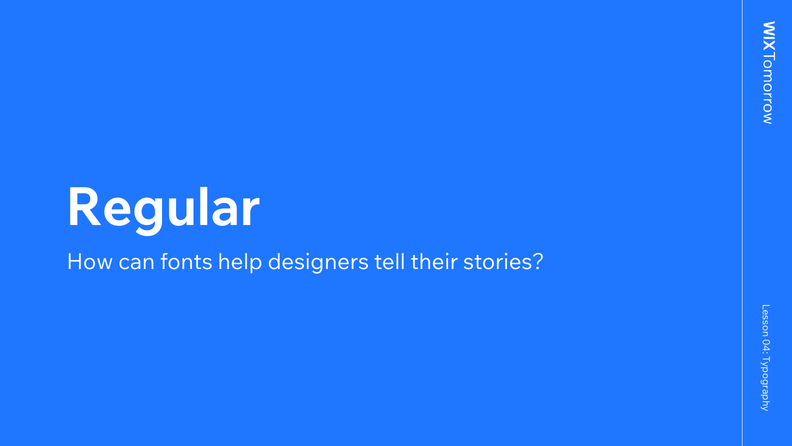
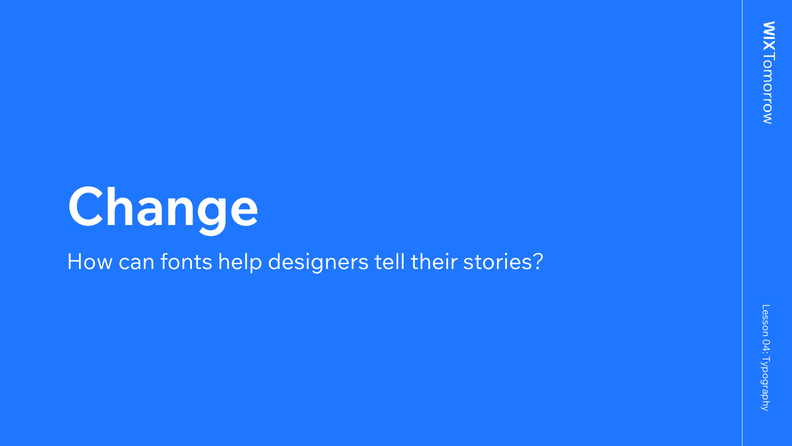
Regular: Regular -> Change (163, 208)
